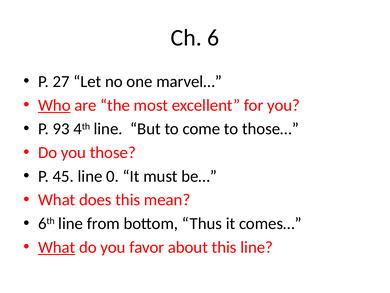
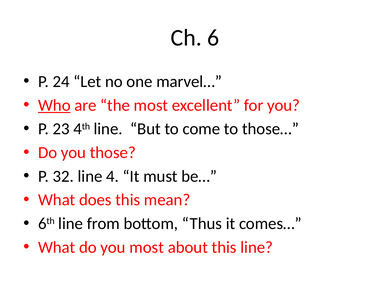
27: 27 -> 24 (61, 81)
93: 93 -> 23 (61, 129)
45: 45 -> 32 (63, 176)
0: 0 -> 4 (113, 176)
What underline: present -> none (57, 247)
you favor: favor -> most (147, 247)
